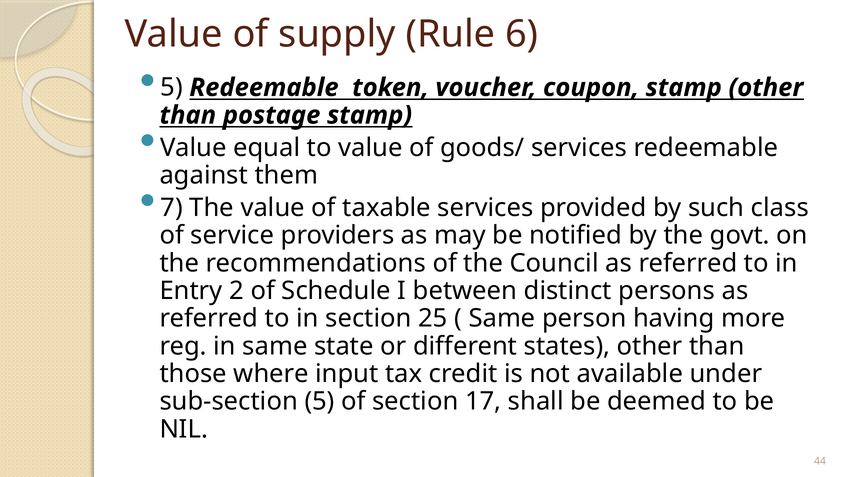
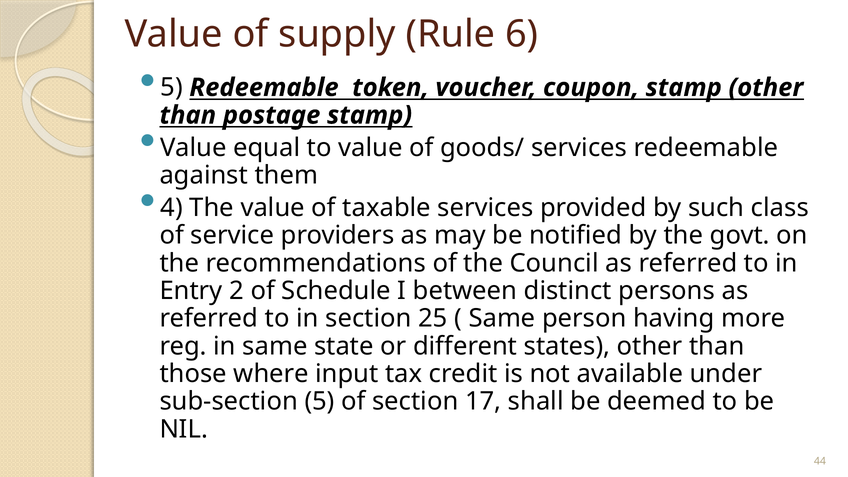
7: 7 -> 4 (172, 208)
